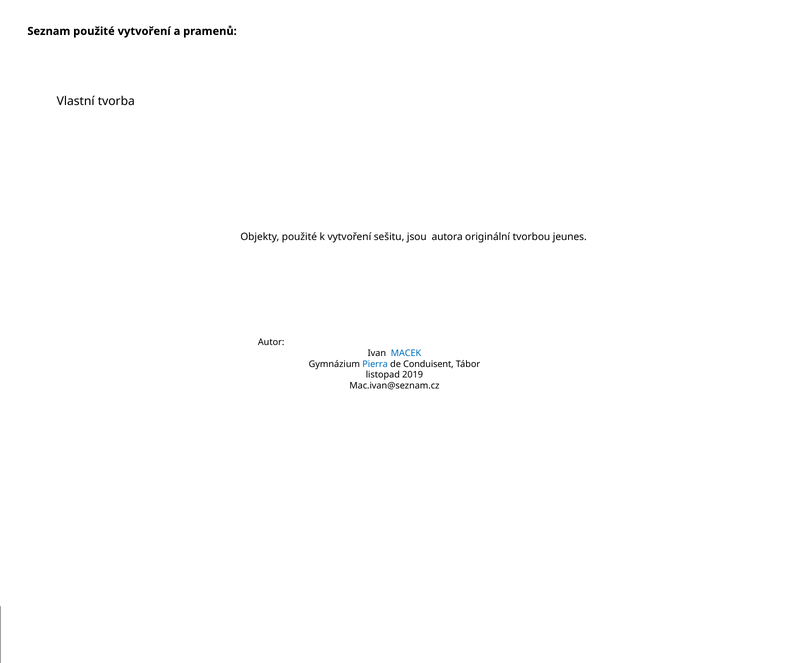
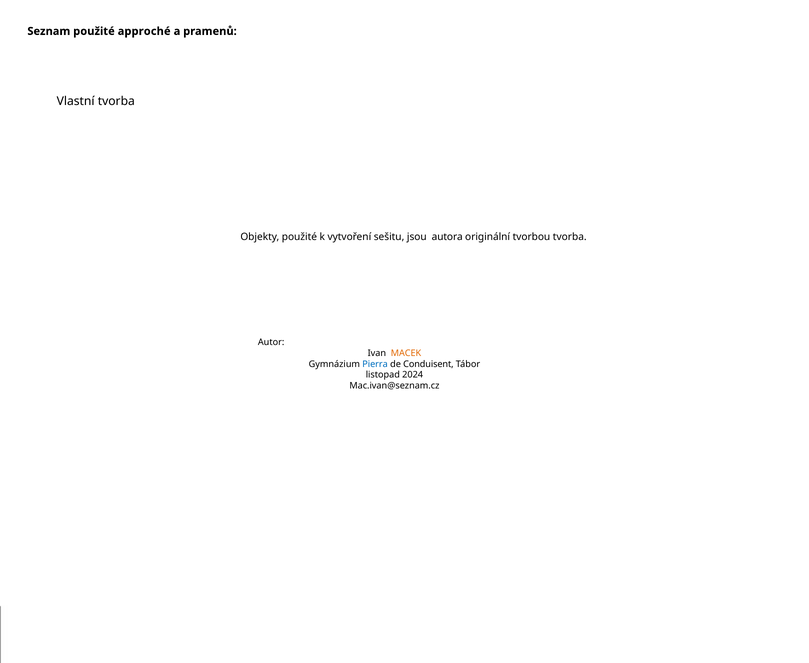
použité vytvoření: vytvoření -> approché (144, 31)
tvorbou jeunes: jeunes -> tvorba (570, 237)
MACEK colour: blue -> orange (406, 353)
2019: 2019 -> 2024 (413, 375)
